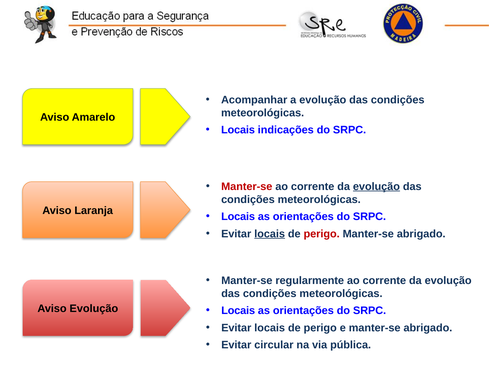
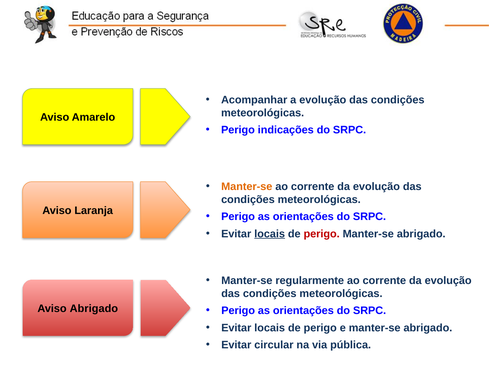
Locais: Locais -> Perigo (238, 130)
Manter-se colour: red -> orange (247, 186)
evolução underline: present -> none (376, 186)
Locais: Locais -> Perigo (238, 216)
Aviso Evolução: Evolução -> Abrigado (94, 308)
Locais: Locais -> Perigo (238, 310)
